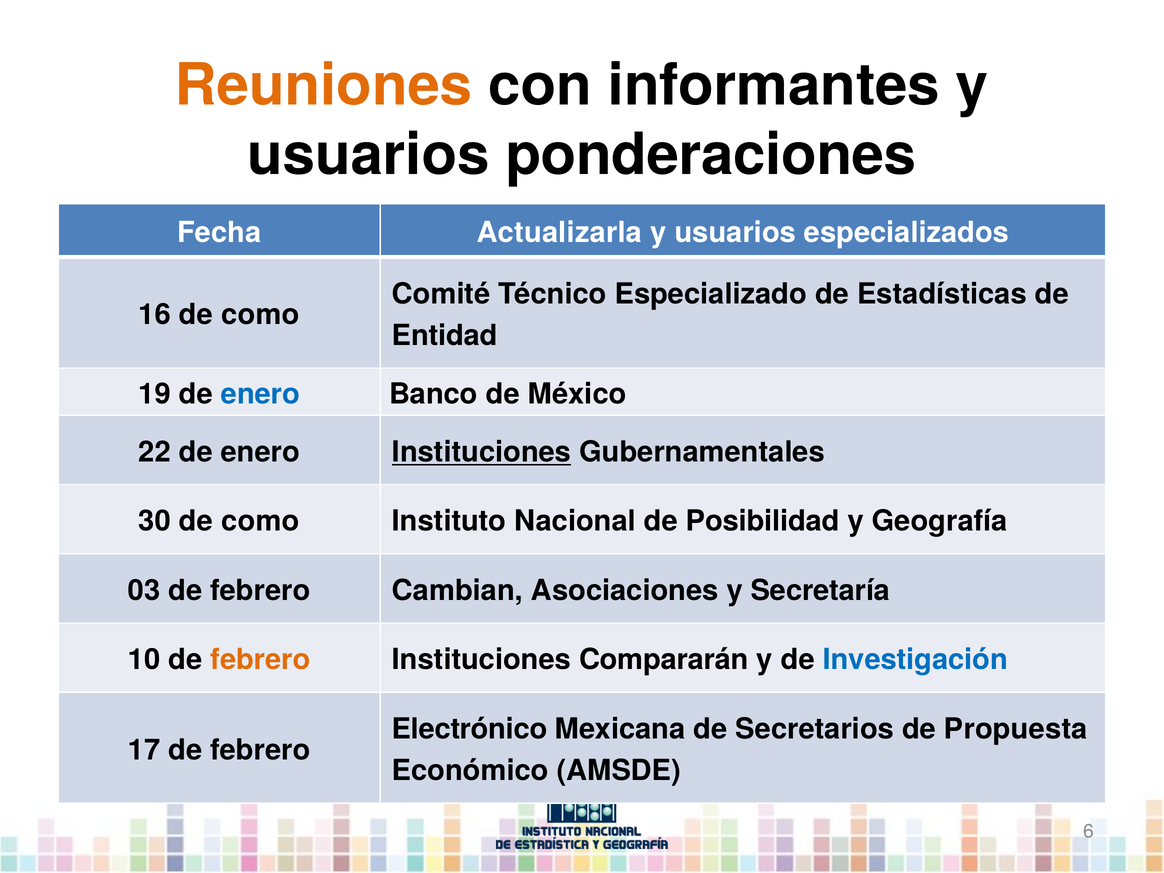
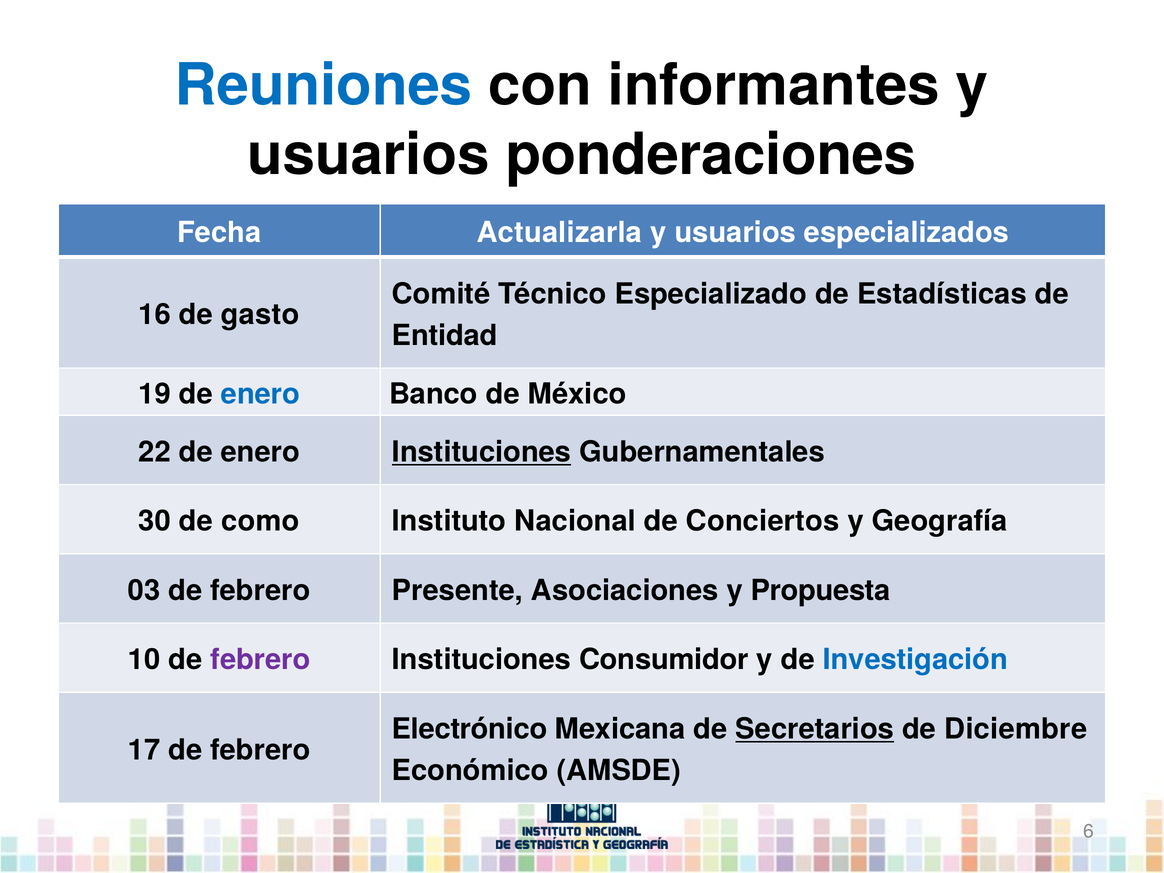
Reuniones colour: orange -> blue (324, 85)
16 de como: como -> gasto (260, 315)
Posibilidad: Posibilidad -> Conciertos (763, 521)
Cambian: Cambian -> Presente (457, 591)
Secretaría: Secretaría -> Propuesta (821, 591)
febrero colour: orange -> purple (260, 660)
Compararán: Compararán -> Consumidor (664, 660)
Secretarios underline: none -> present (815, 729)
Propuesta: Propuesta -> Diciembre (1016, 729)
